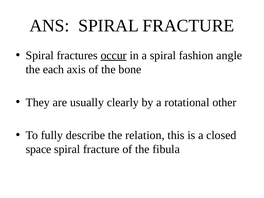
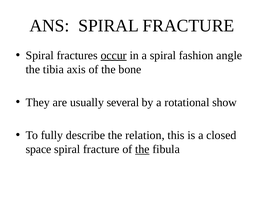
each: each -> tibia (53, 69)
clearly: clearly -> several (123, 102)
other: other -> show (224, 102)
the underline: none -> present (142, 149)
